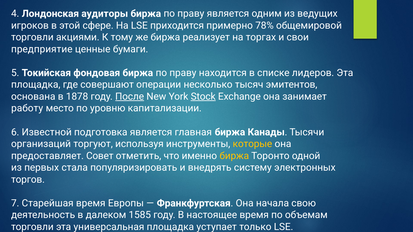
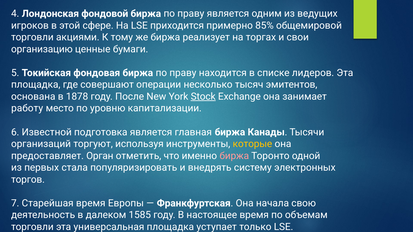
аудиторы: аудиторы -> фондовой (105, 14)
78%: 78% -> 85% (264, 25)
предприятие: предприятие -> организацию (42, 49)
После underline: present -> none (130, 97)
Совет: Совет -> Орган (100, 156)
биржа colour: yellow -> pink (234, 156)
